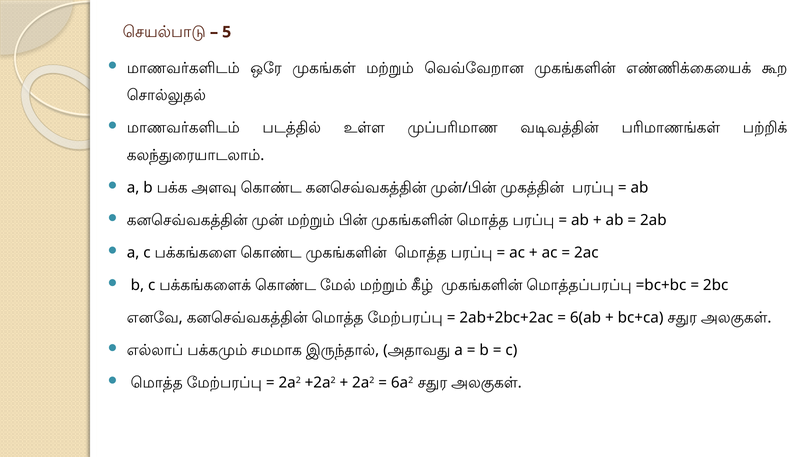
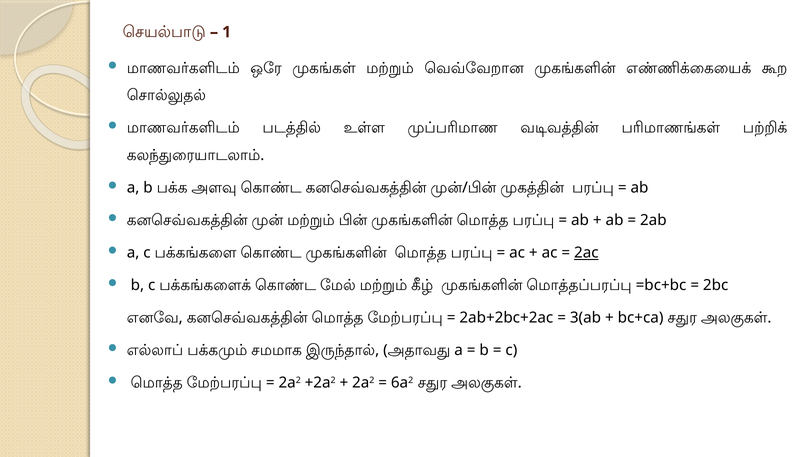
5: 5 -> 1 (227, 32)
2ac underline: none -> present (586, 253)
6(ab: 6(ab -> 3(ab (585, 318)
